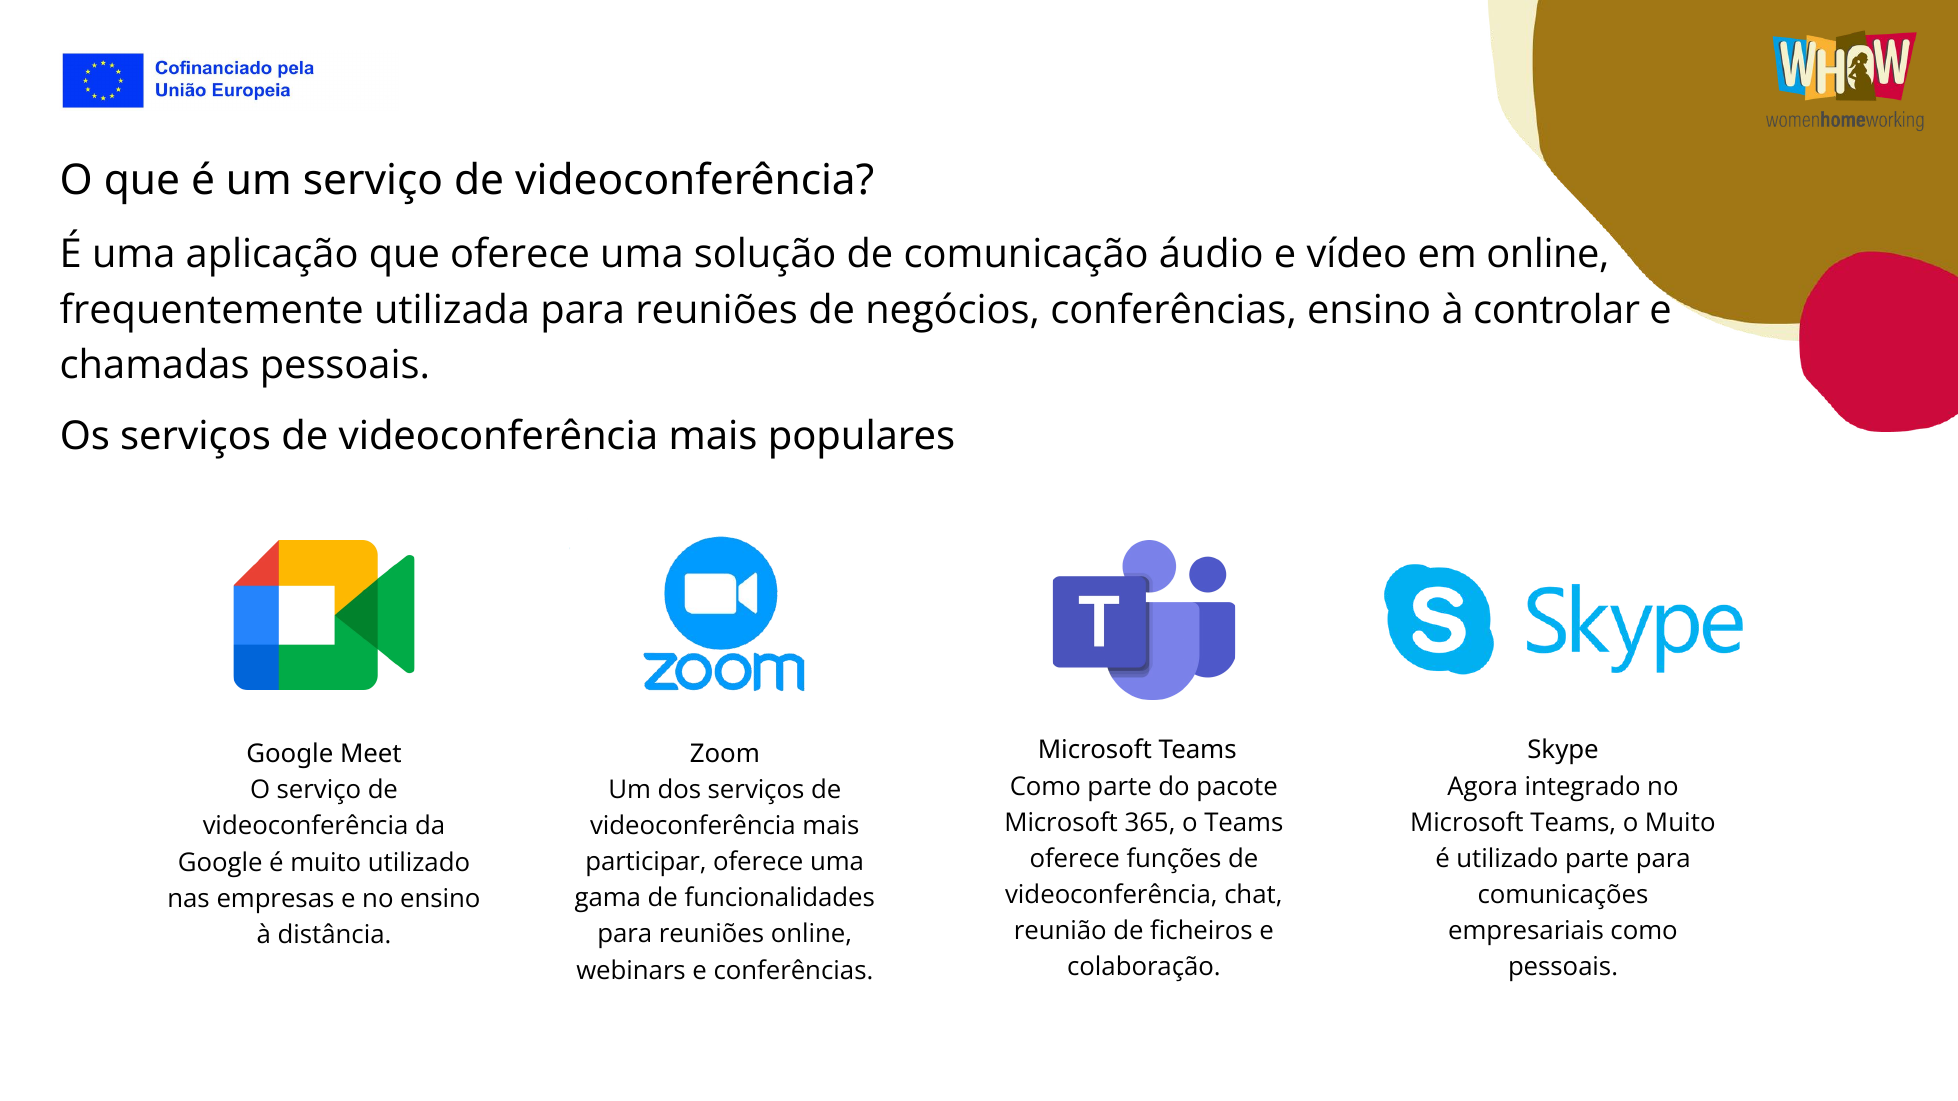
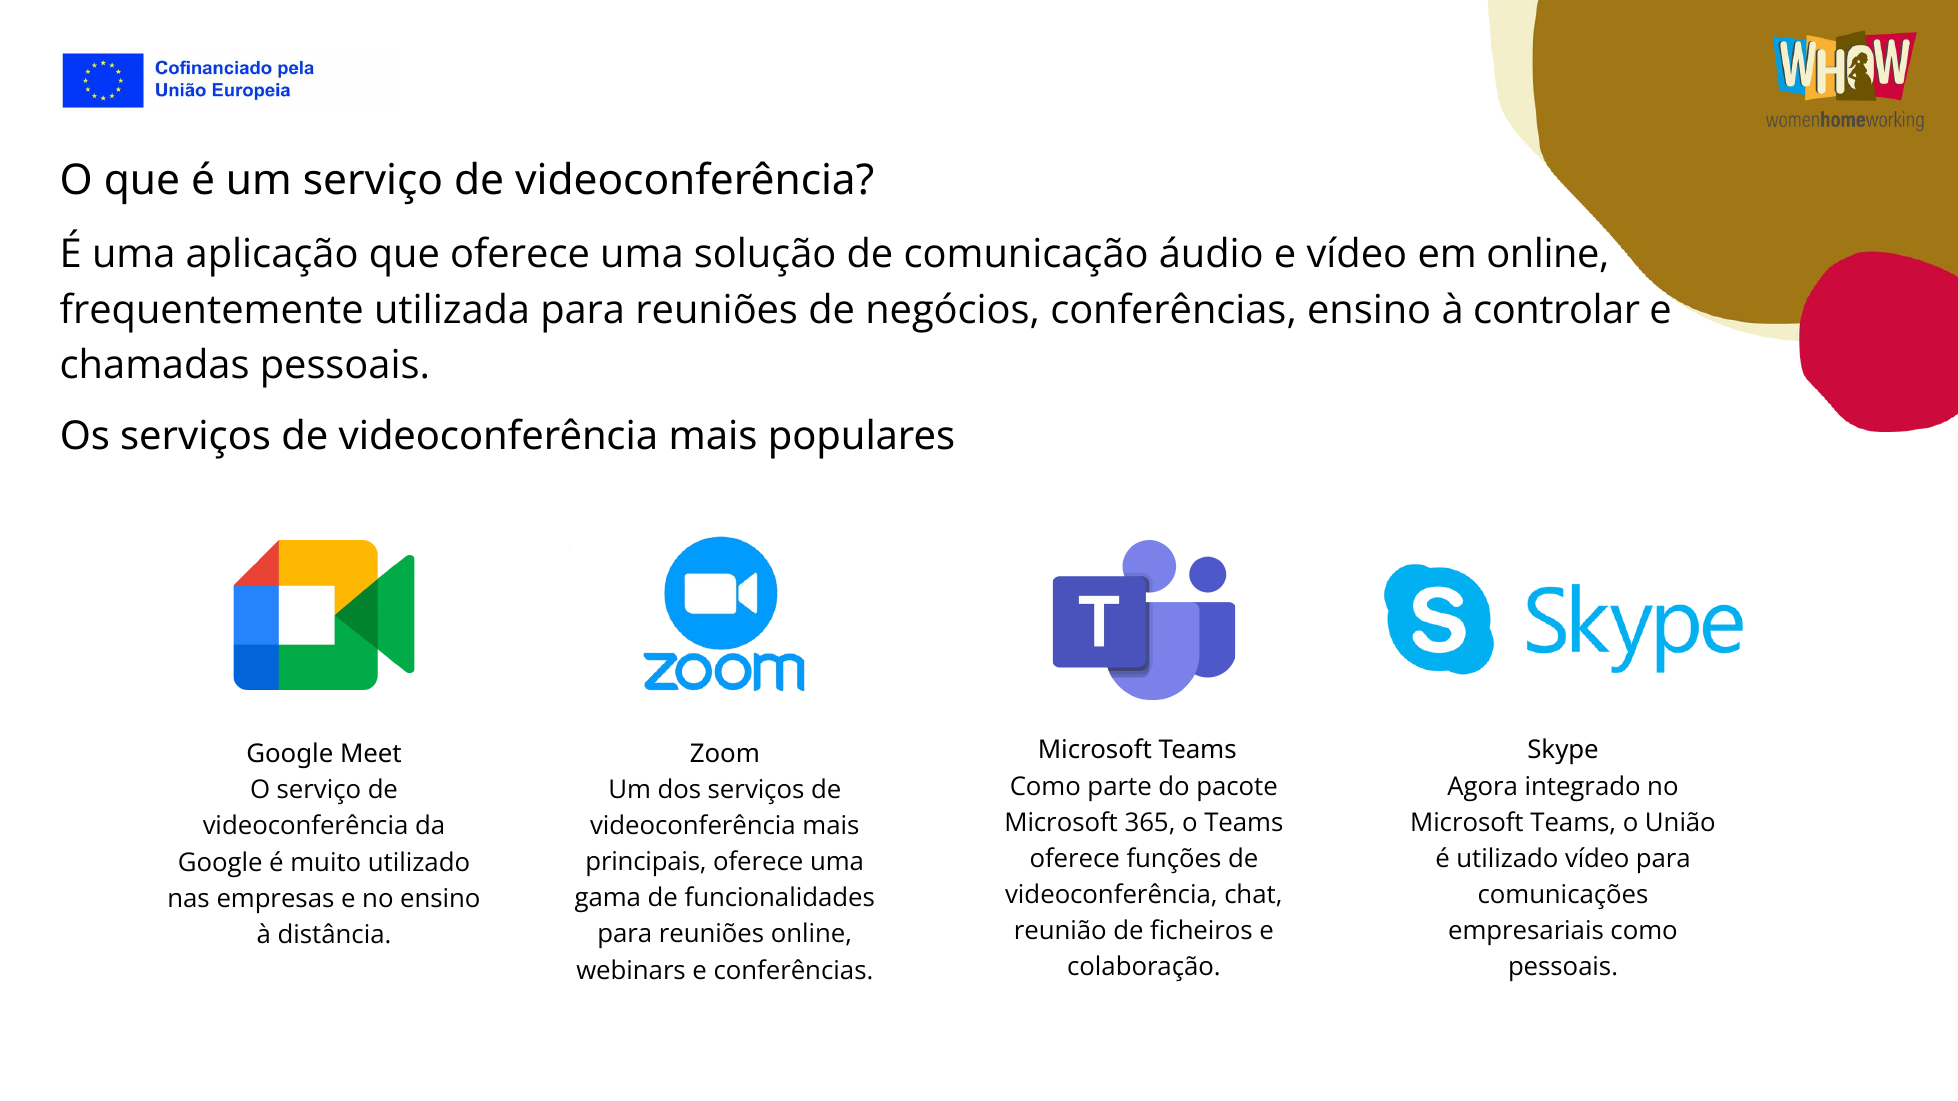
o Muito: Muito -> União (1680, 823)
utilizado parte: parte -> vídeo (1597, 859)
participar: participar -> principais (646, 862)
